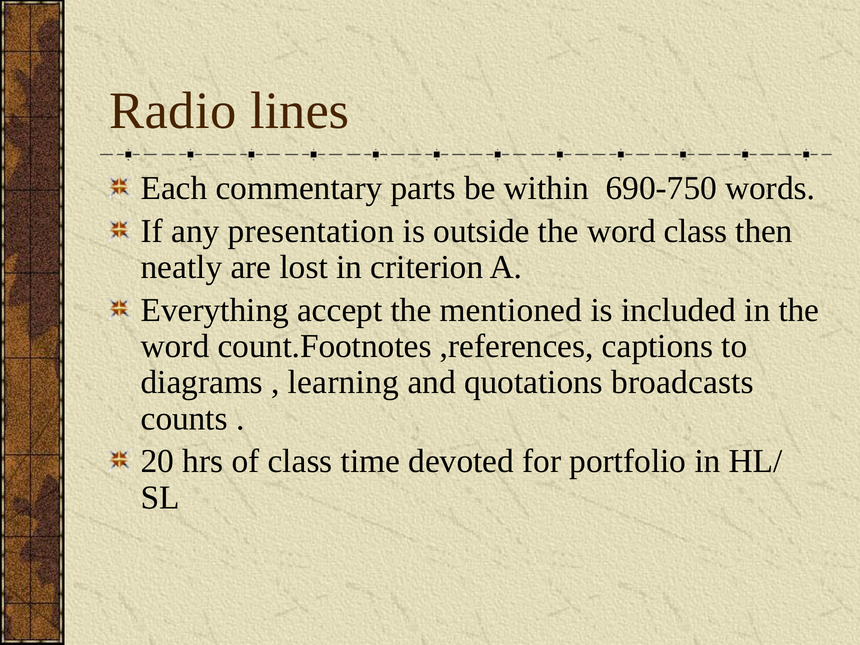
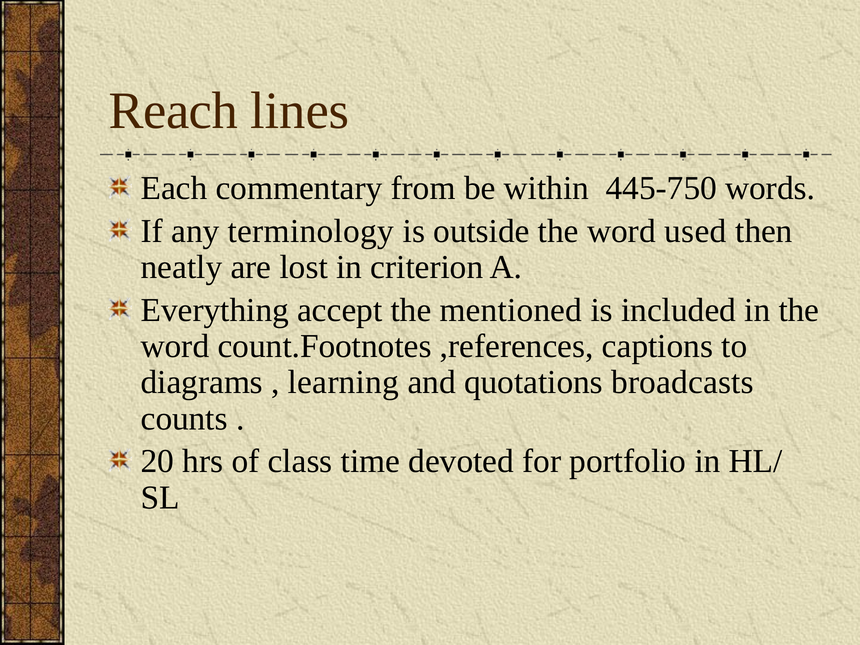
Radio: Radio -> Reach (173, 111)
parts: parts -> from (423, 188)
690-750: 690-750 -> 445-750 (661, 188)
presentation: presentation -> terminology (311, 231)
word class: class -> used (695, 231)
